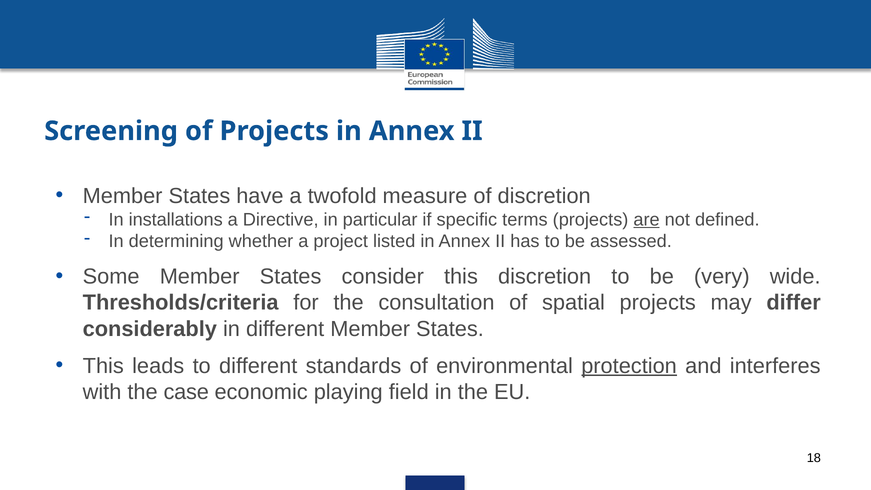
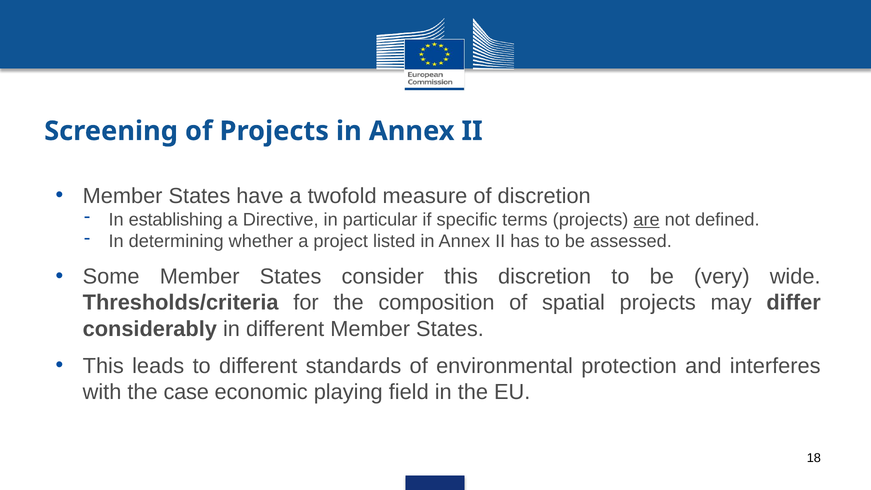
installations: installations -> establishing (176, 220)
consultation: consultation -> composition (436, 303)
protection underline: present -> none (629, 366)
